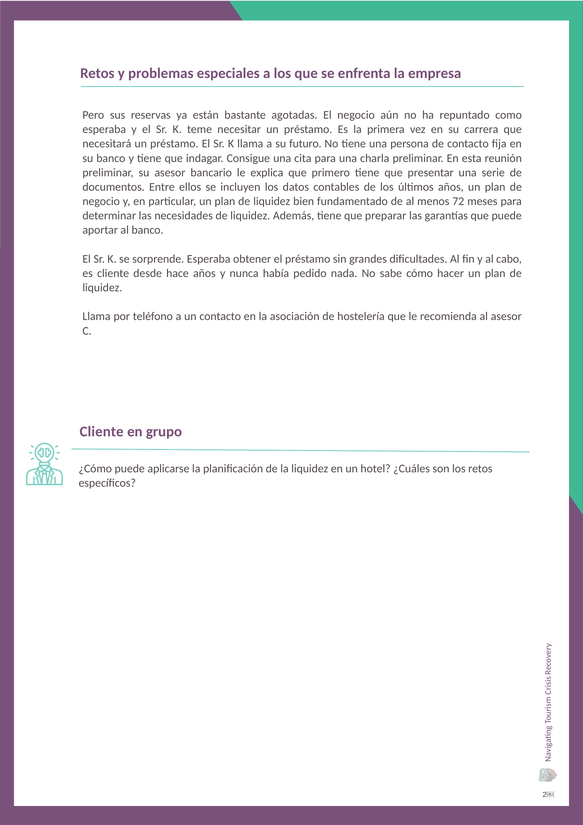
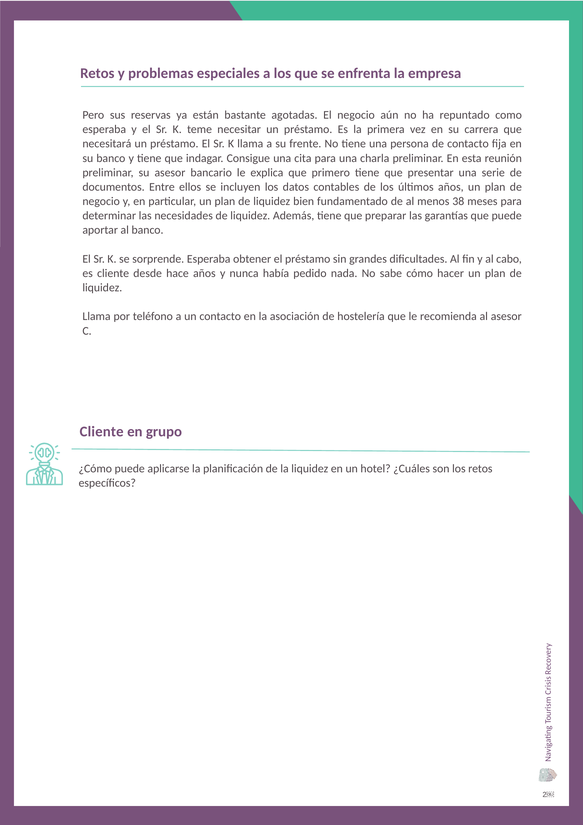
futuro: futuro -> frente (305, 144)
72: 72 -> 38 (458, 201)
